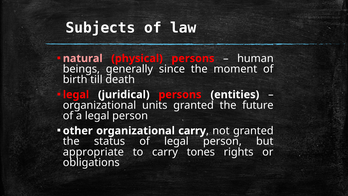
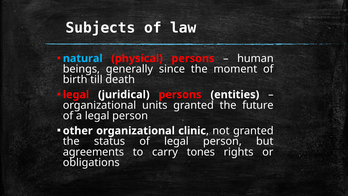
natural colour: pink -> light blue (83, 58)
organizational carry: carry -> clinic (192, 131)
appropriate: appropriate -> agreements (93, 152)
